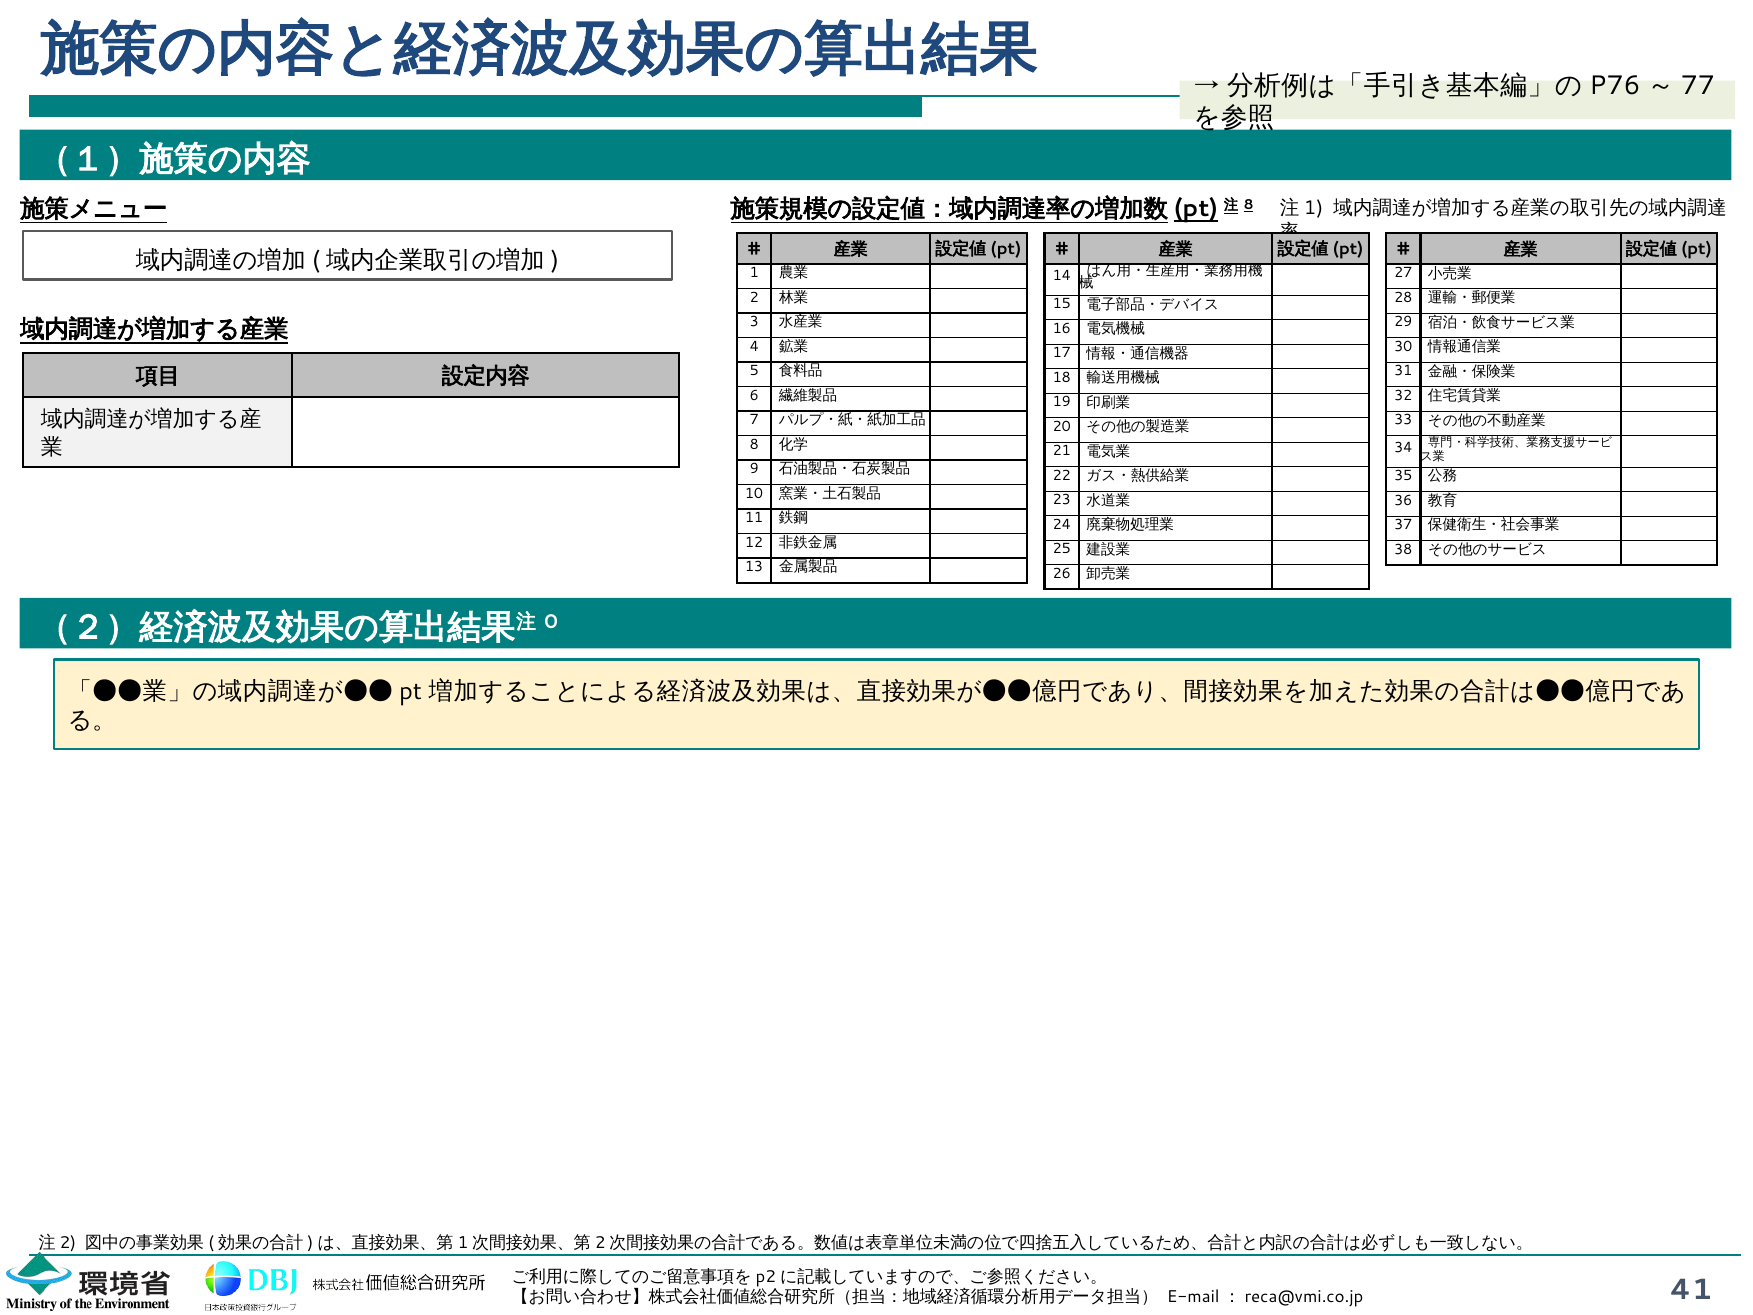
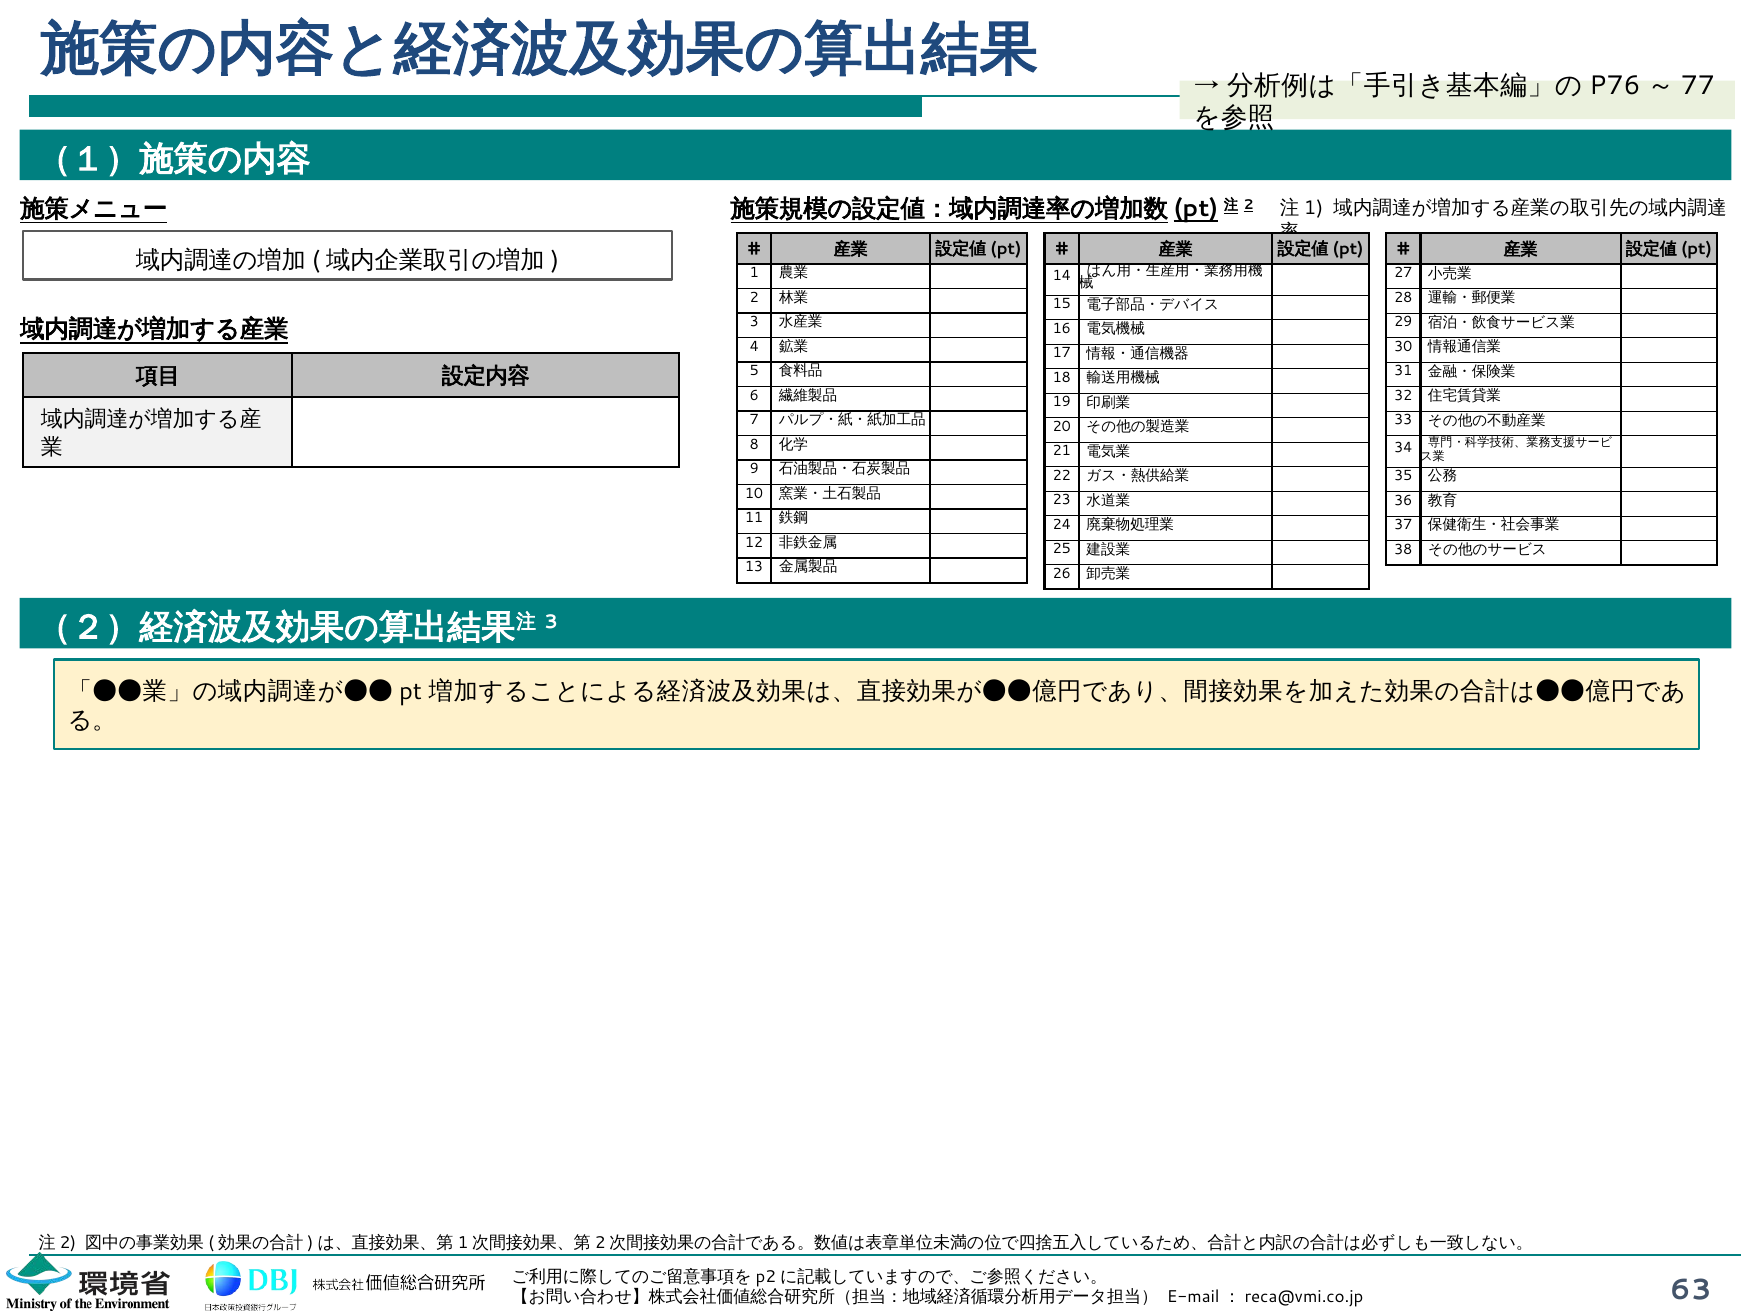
8: 8 -> 2 (1249, 205)
0: 0 -> 3 (551, 621)
41: 41 -> 63 (1691, 1290)
